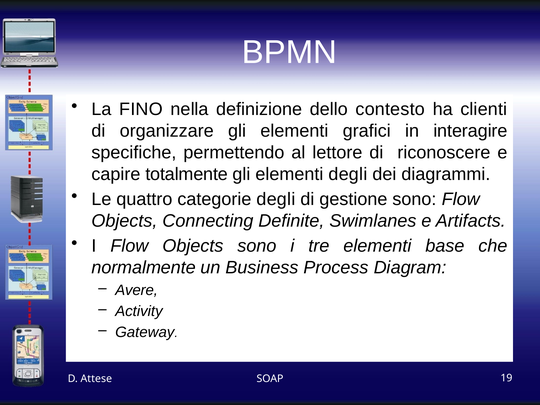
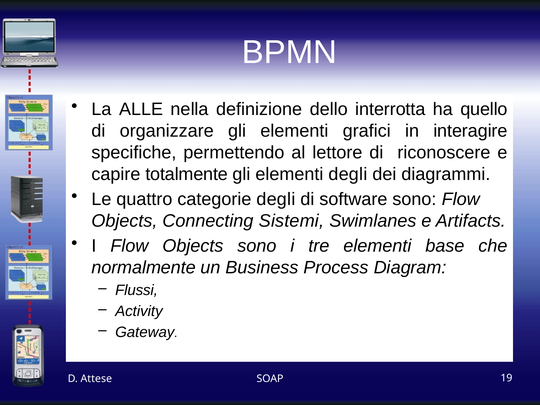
FINO: FINO -> ALLE (141, 109)
contesto: contesto -> interrotta (390, 109)
clienti: clienti -> quello (484, 109)
gestione: gestione -> software (354, 199)
Definite: Definite -> Sistemi (291, 221)
Avere: Avere -> Flussi (137, 290)
